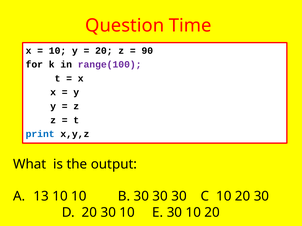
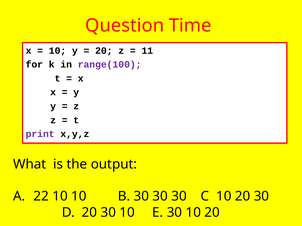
90: 90 -> 11 (147, 51)
print colour: blue -> purple (40, 134)
13: 13 -> 22 (41, 197)
